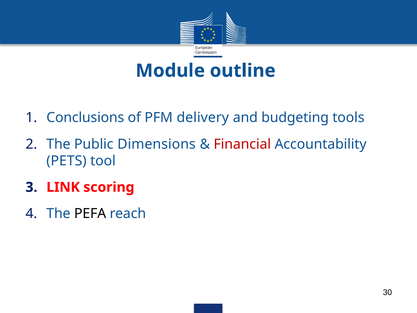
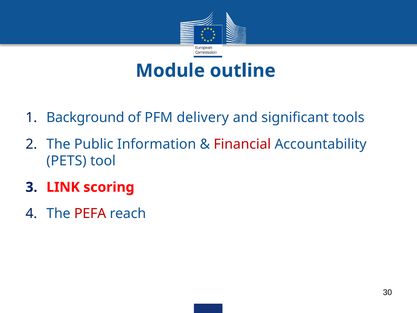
Conclusions: Conclusions -> Background (85, 118)
budgeting: budgeting -> significant (295, 118)
Dimensions: Dimensions -> Information (157, 144)
PEFA colour: black -> red (90, 213)
